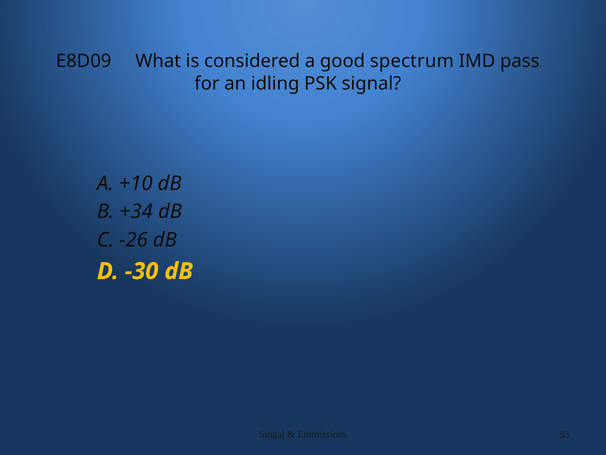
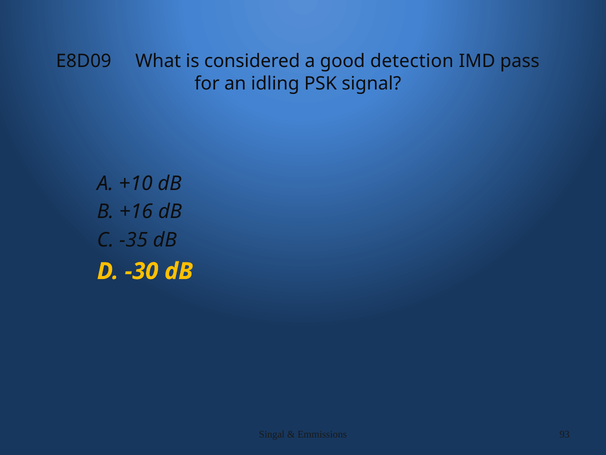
spectrum: spectrum -> detection (412, 61)
+34: +34 -> +16 (136, 211)
-26: -26 -> -35 (133, 240)
